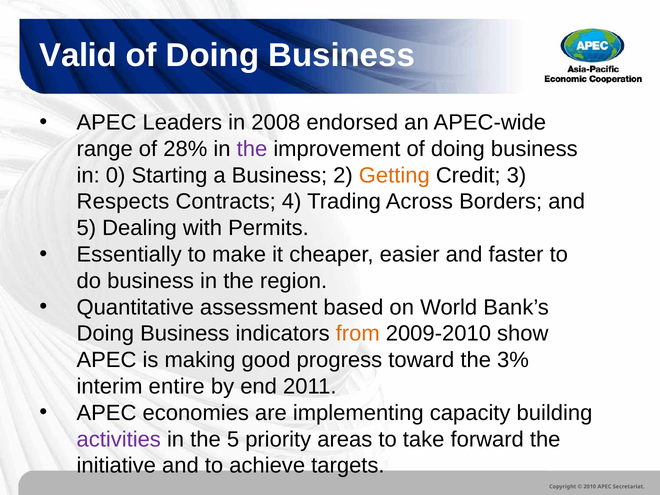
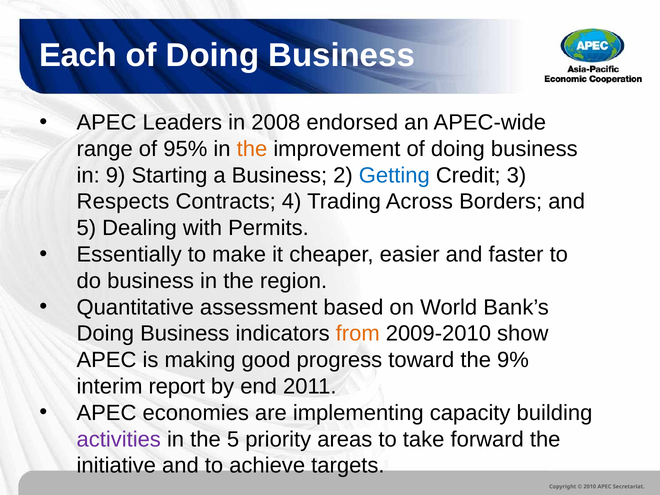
Valid: Valid -> Each (78, 55)
28%: 28% -> 95% (185, 149)
the colour: purple -> orange (252, 149)
0: 0 -> 9 (116, 175)
Getting colour: orange -> blue (394, 175)
3%: 3% -> 9% (513, 360)
entire: entire -> report (177, 386)
